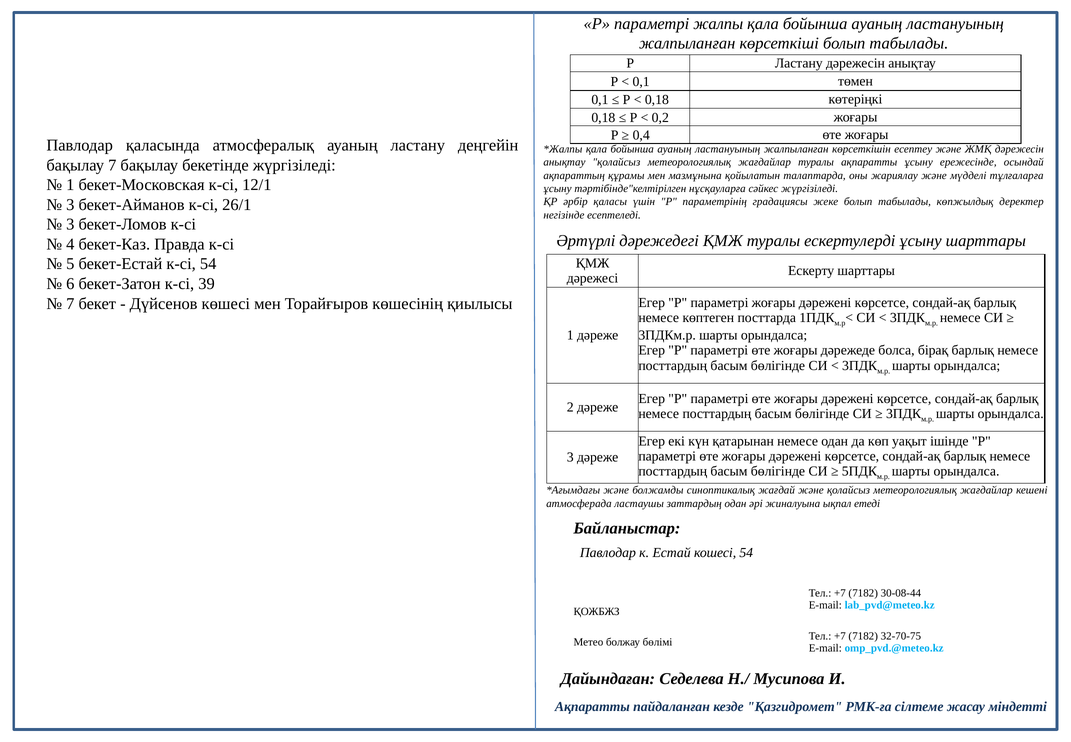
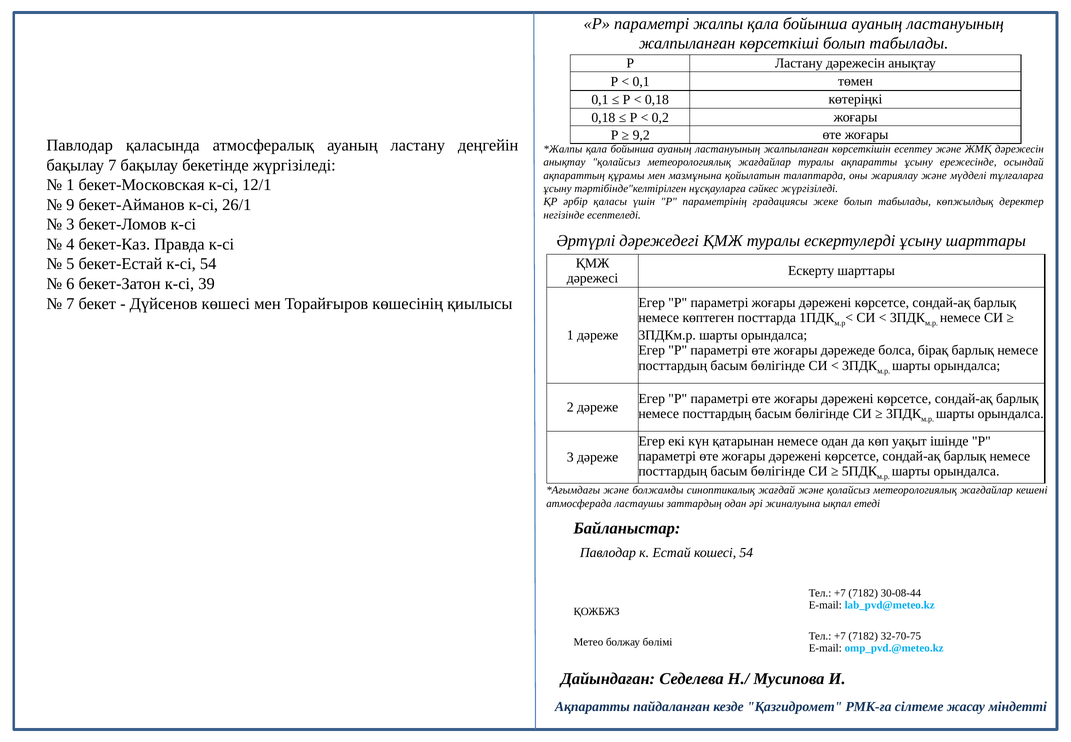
0,4: 0,4 -> 9,2 (641, 135)
3: 3 -> 9 (70, 205)
